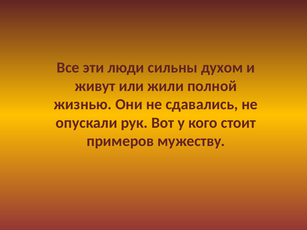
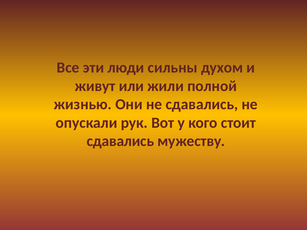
примеров: примеров -> сдавались (120, 141)
